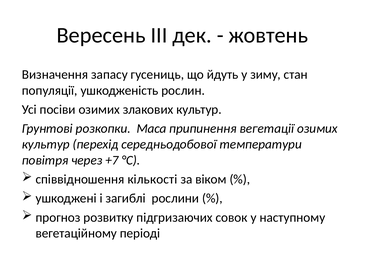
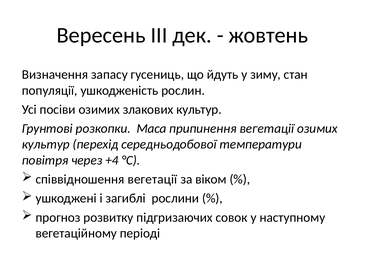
+7: +7 -> +4 (112, 160)
співвідношення кількості: кількості -> вегетації (152, 179)
